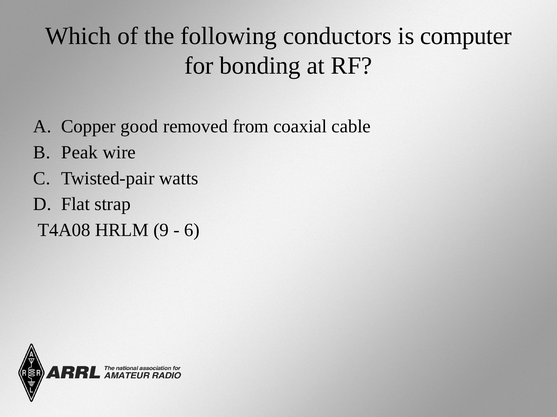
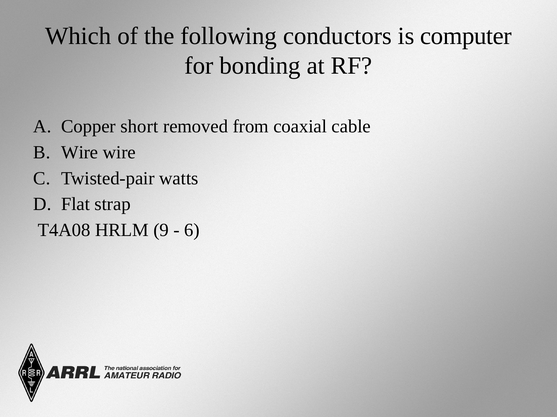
good: good -> short (139, 127)
Peak: Peak -> Wire (80, 153)
